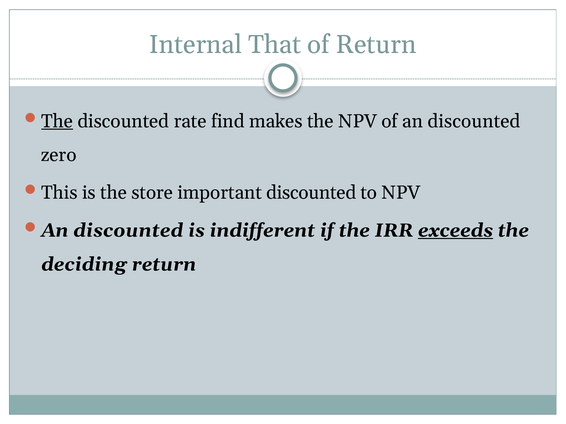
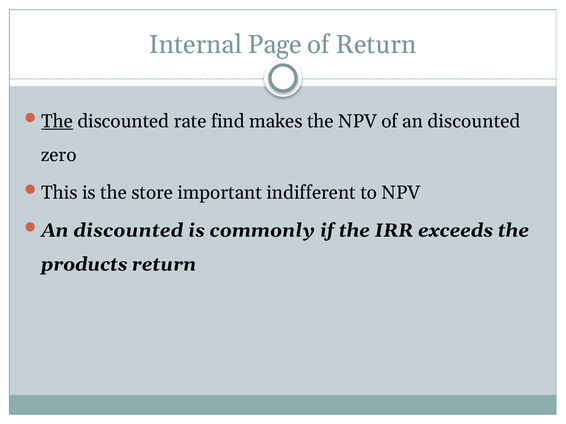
That: That -> Page (275, 45)
important discounted: discounted -> indifferent (311, 193)
indifferent: indifferent -> commonly (262, 231)
exceeds underline: present -> none (456, 231)
deciding: deciding -> products (84, 265)
